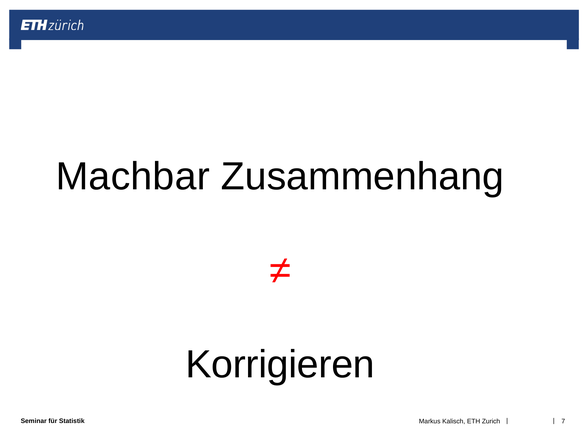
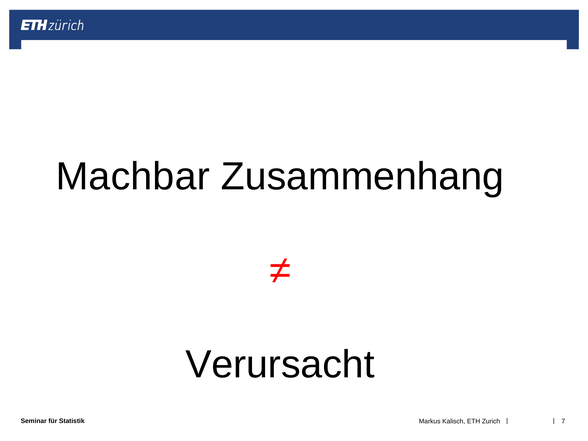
Korrigieren: Korrigieren -> Verursacht (280, 365)
